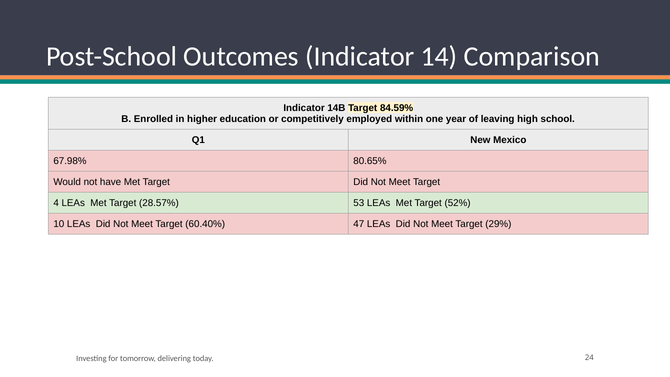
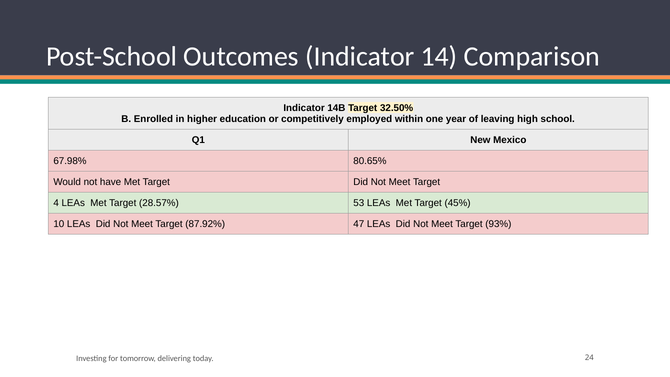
84.59%: 84.59% -> 32.50% (397, 108)
52%: 52% -> 45% (458, 203)
60.40%: 60.40% -> 87.92% (205, 224)
29%: 29% -> 93% (498, 224)
